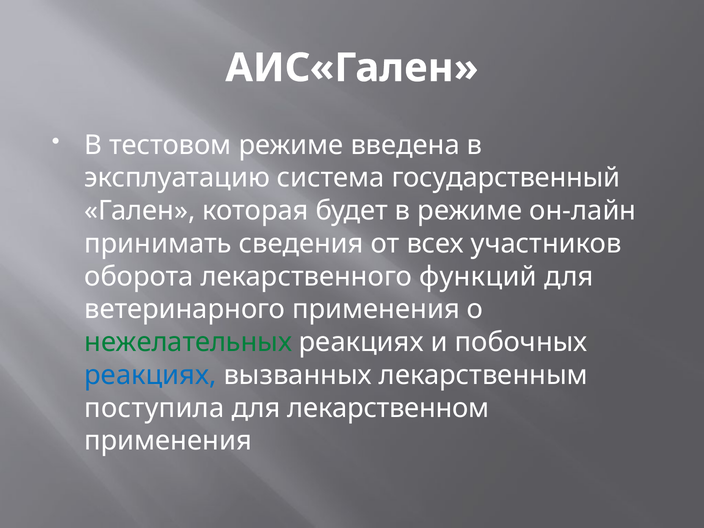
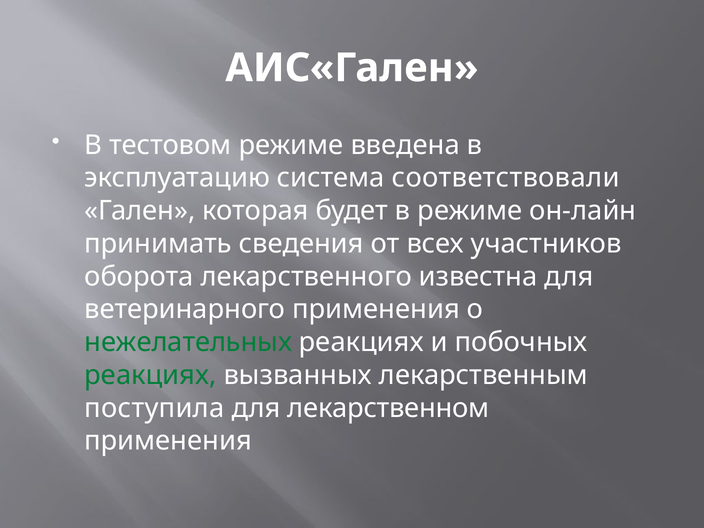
государственный: государственный -> соответствовали (506, 178)
функций: функций -> известна (478, 276)
реакциях colour: blue -> green (150, 375)
